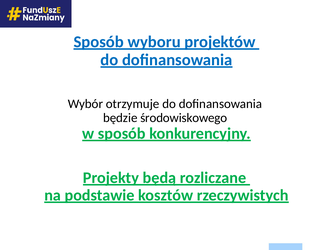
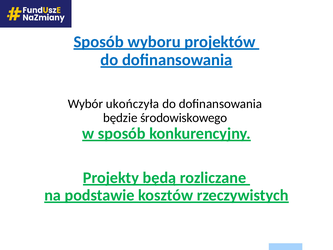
otrzymuje: otrzymuje -> ukończyła (133, 104)
